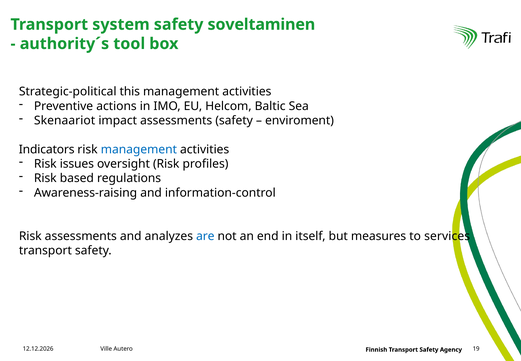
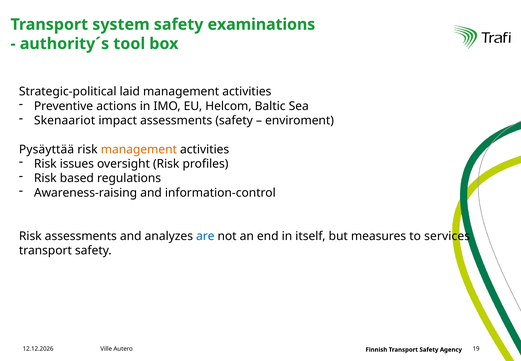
soveltaminen: soveltaminen -> examinations (261, 24)
this: this -> laid (130, 92)
Indicators: Indicators -> Pysäyttää (47, 149)
management colour: blue -> orange (139, 149)
